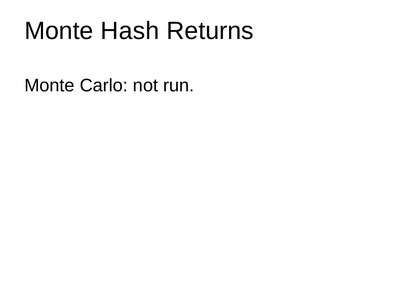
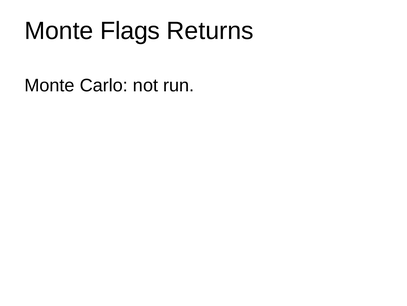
Hash: Hash -> Flags (130, 31)
